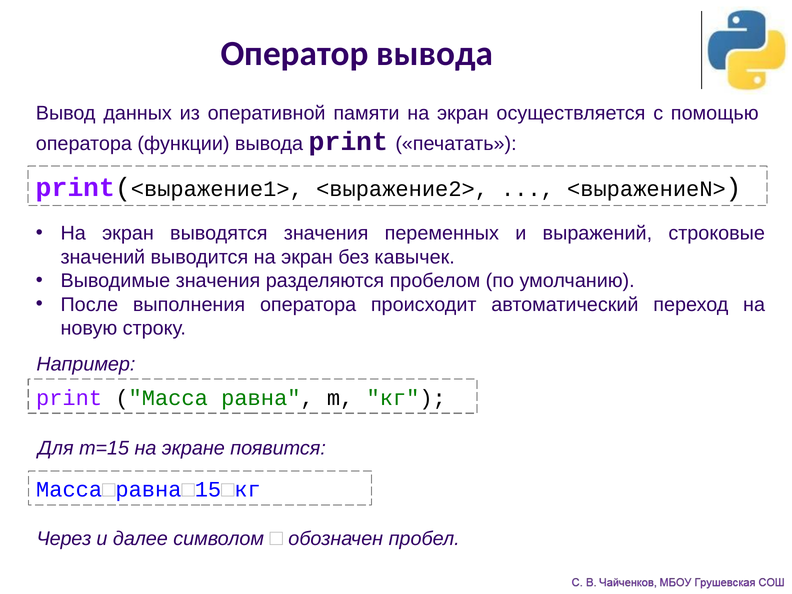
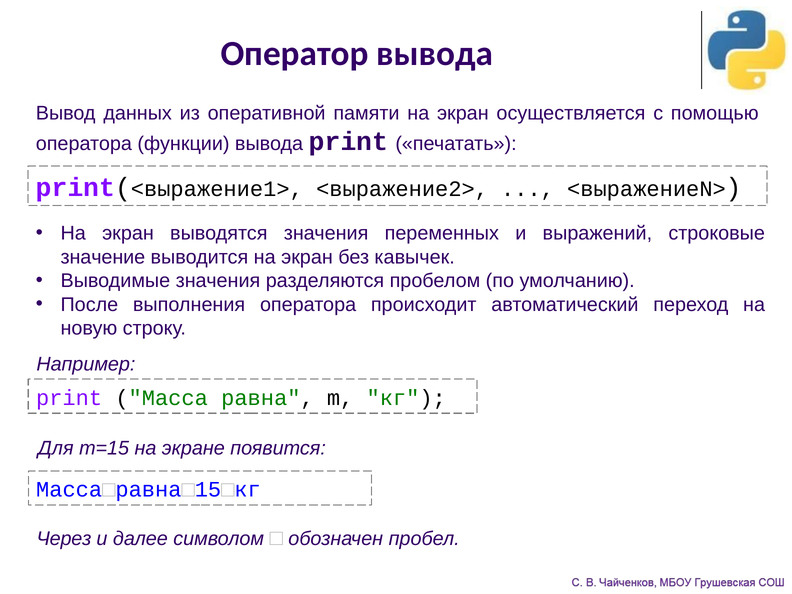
значений: значений -> значение (103, 257)
